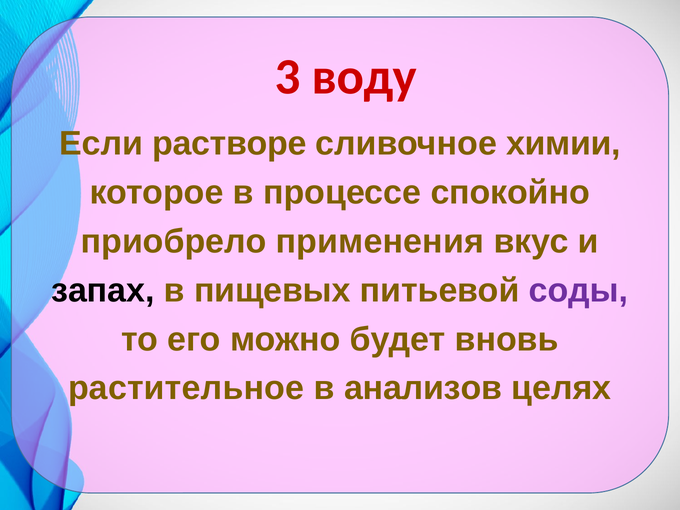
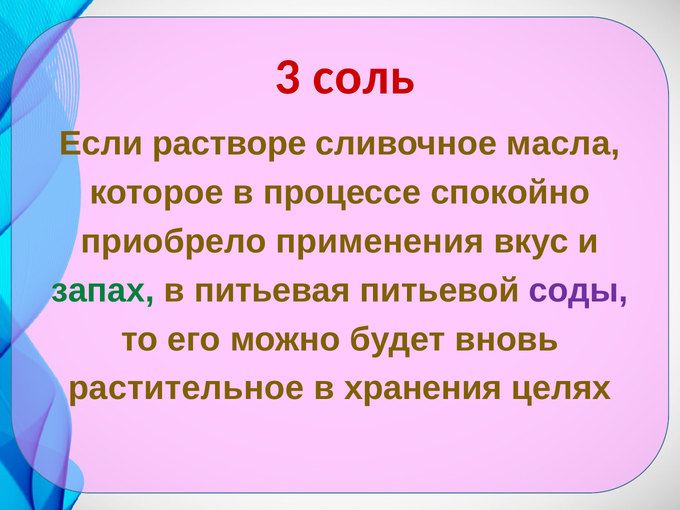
воду: воду -> соль (364, 77)
химии: химии -> масла (563, 144)
запах colour: black -> green (103, 290)
пищевых: пищевых -> питьевая (272, 290)
анализов: анализов -> хранения (423, 388)
